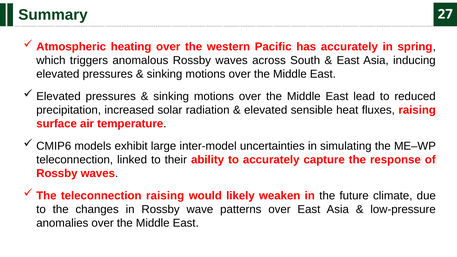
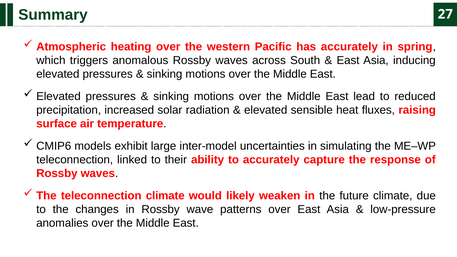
teleconnection raising: raising -> climate (165, 196)
